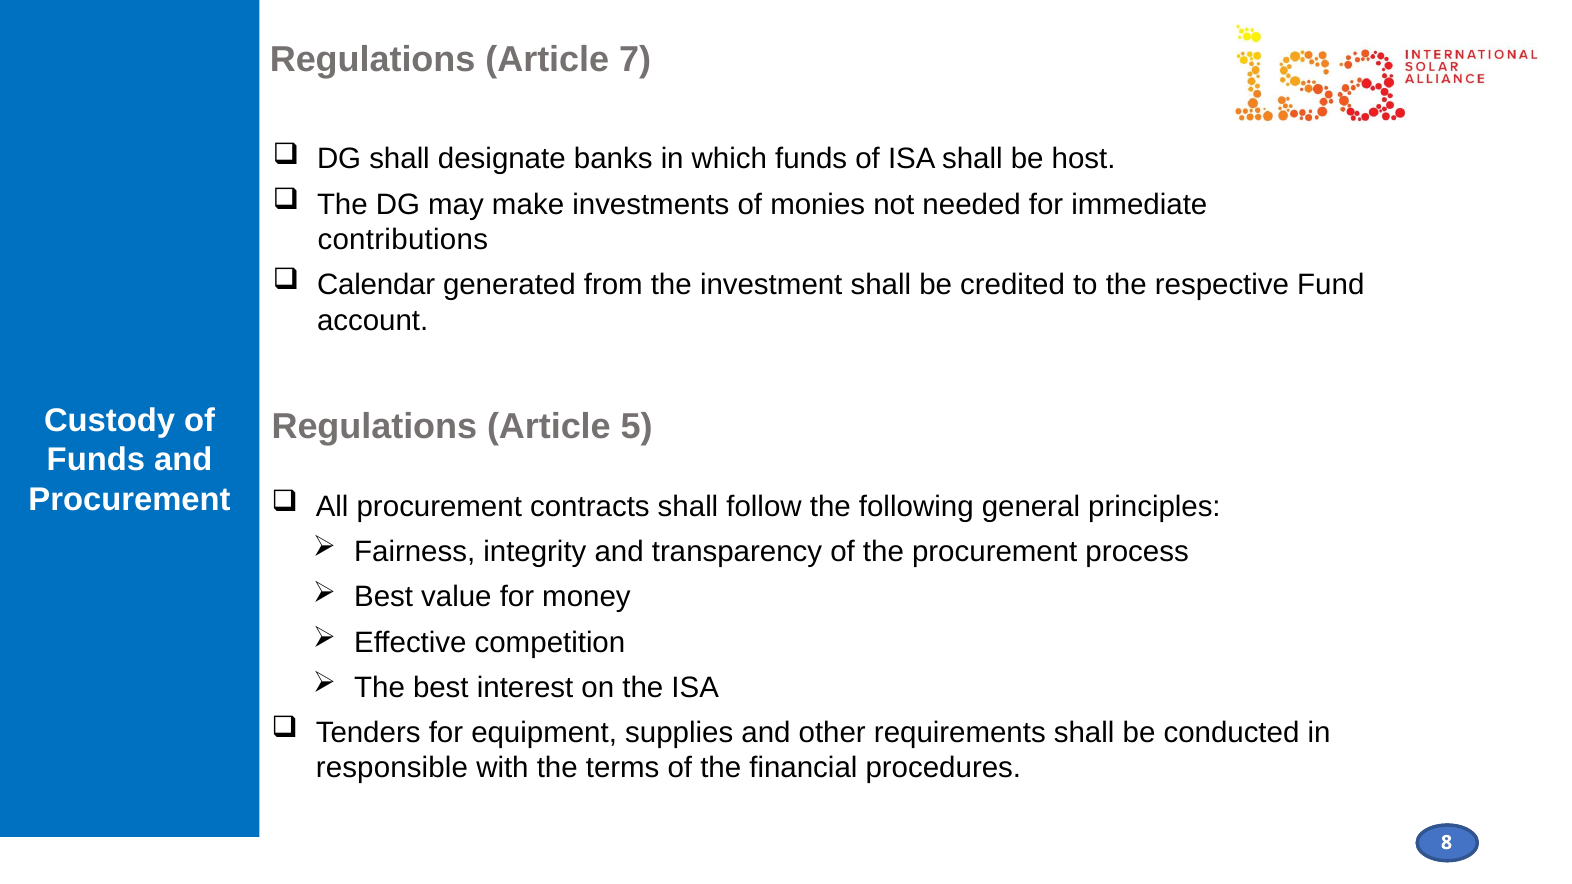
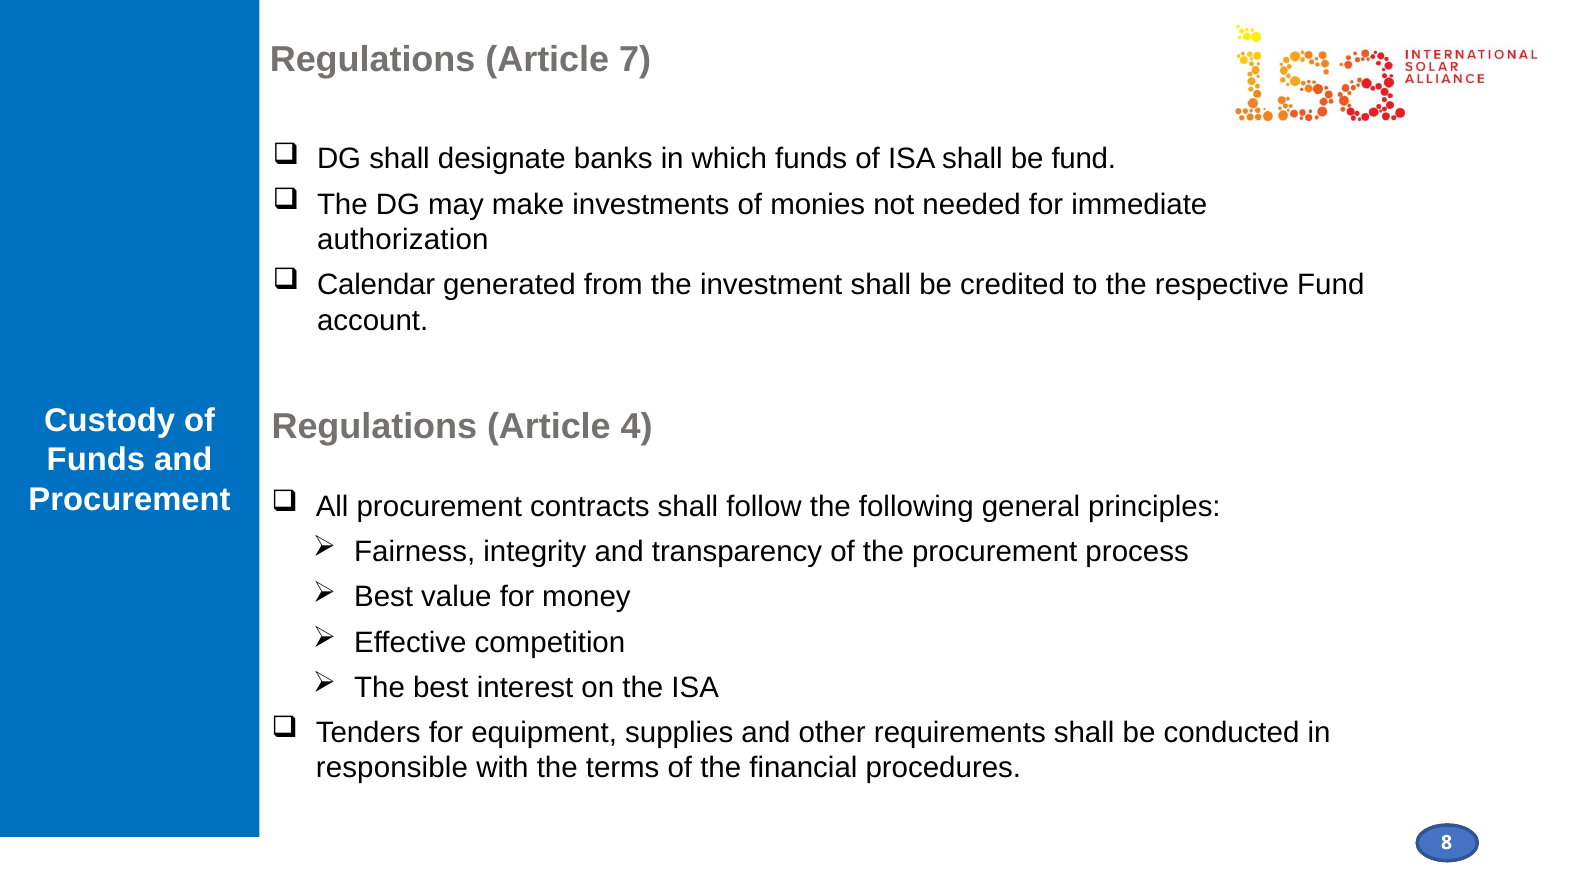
be host: host -> fund (1084, 159)
contributions: contributions -> authorization (403, 240)
5: 5 -> 4 (637, 427)
